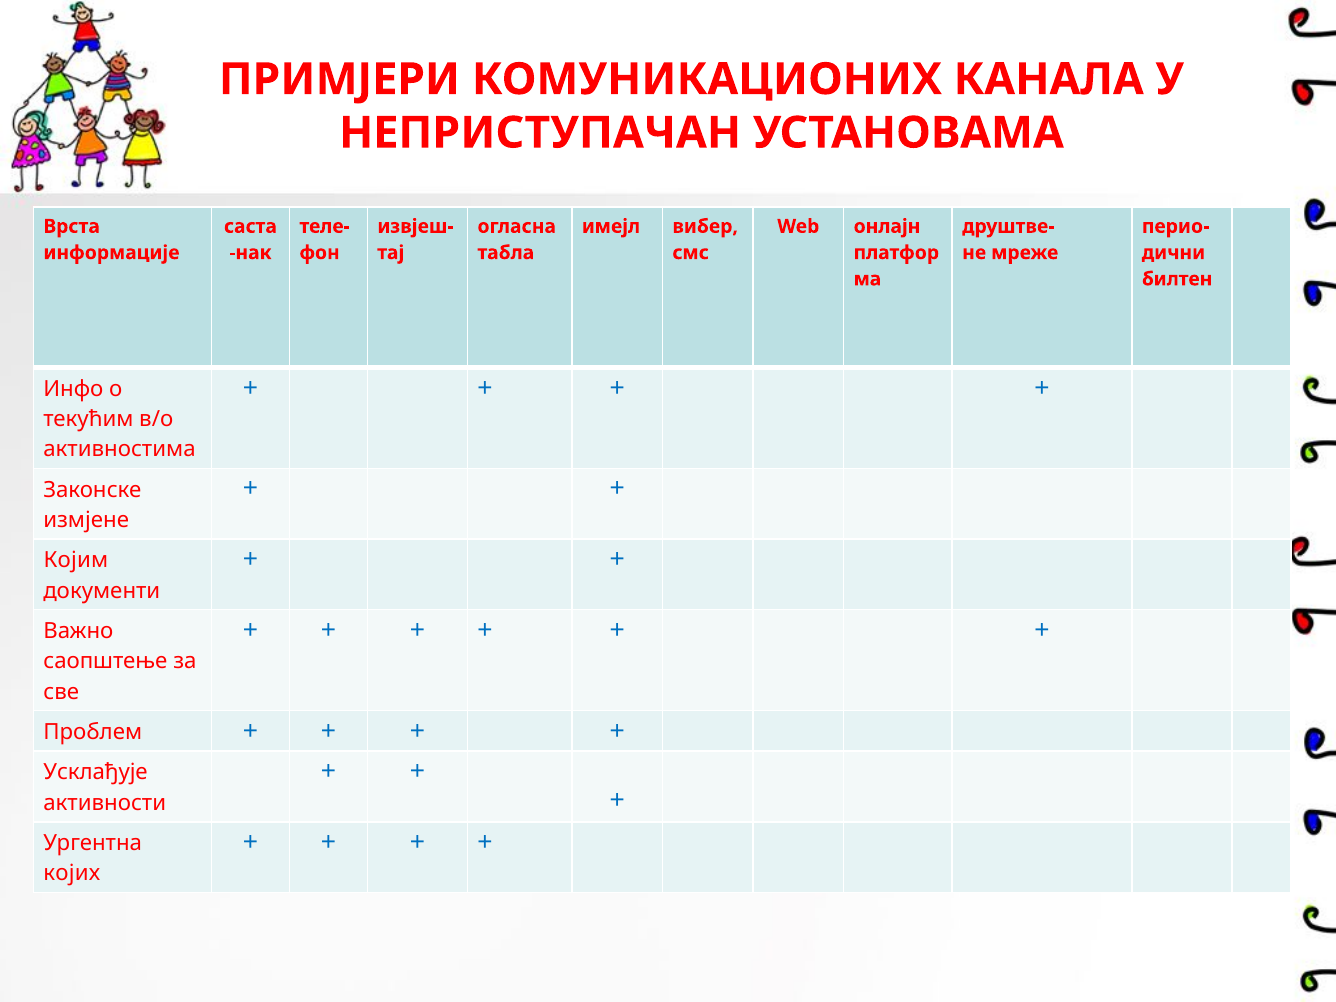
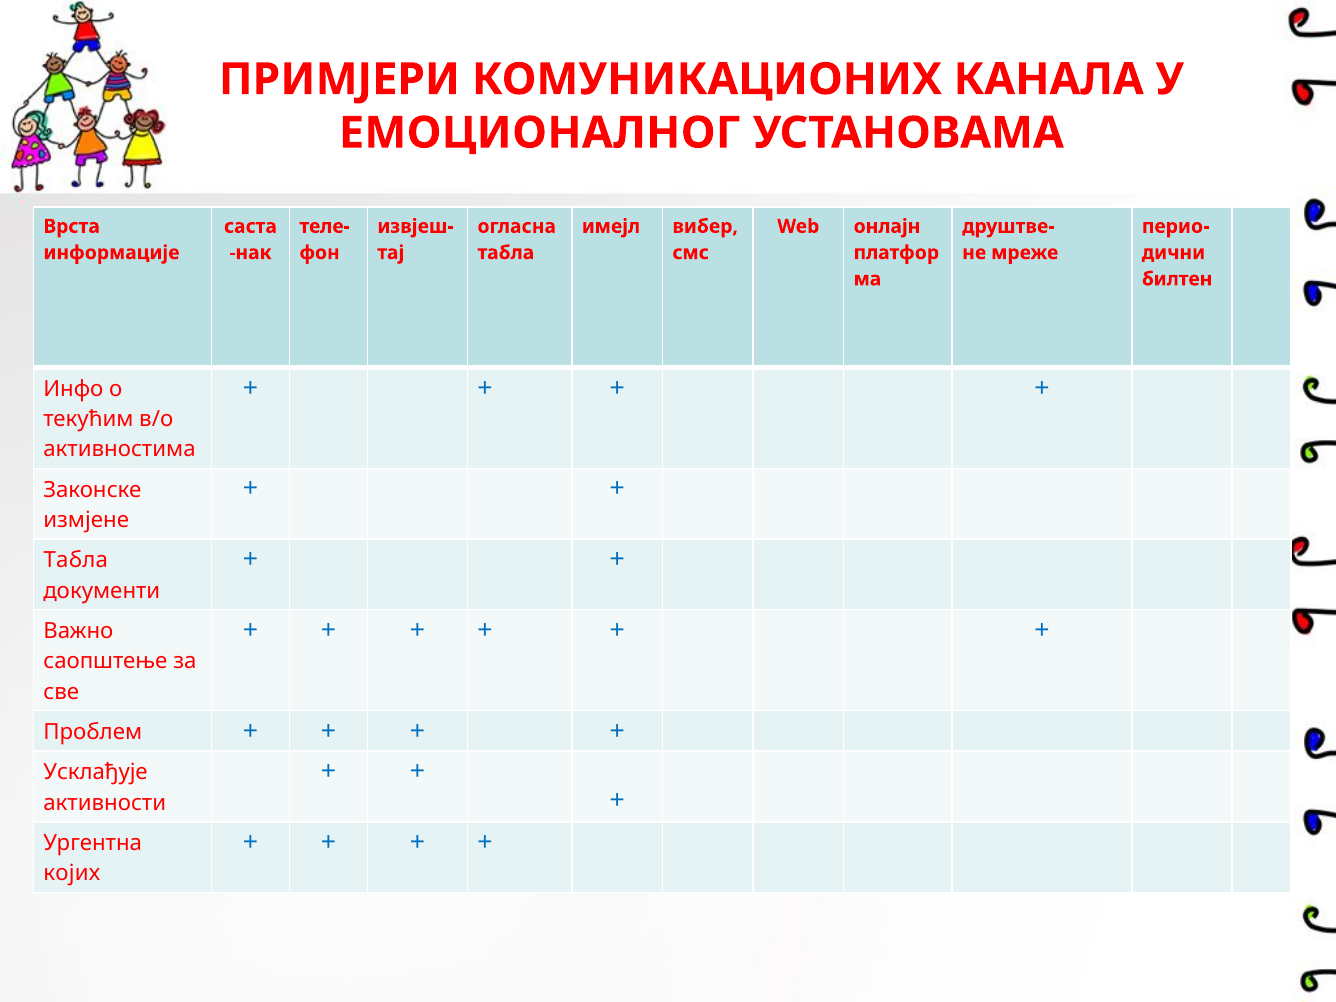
НЕПРИСТУПАЧАН: НЕПРИСТУПАЧАН -> ЕМОЦИОНАЛНОГ (540, 133)
Којим: Којим -> Табла (76, 560)
